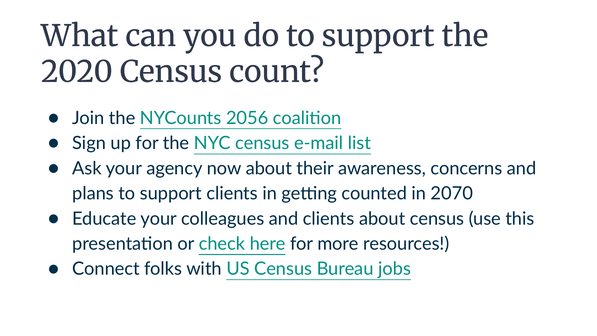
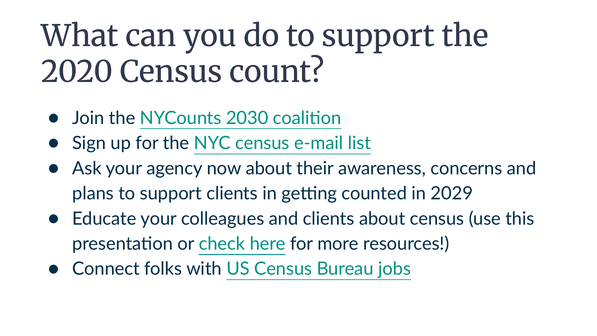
2056: 2056 -> 2030 (247, 118)
2070: 2070 -> 2029 (452, 193)
